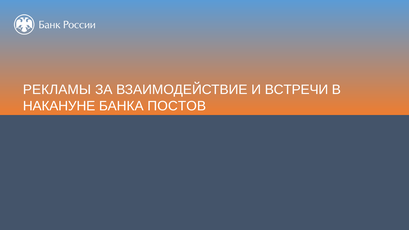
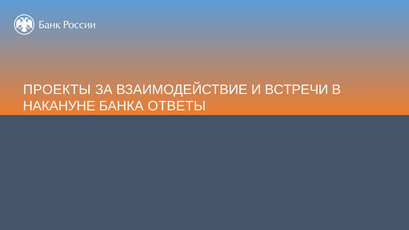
РЕКЛАМЫ: РЕКЛАМЫ -> ПРОЕКТЫ (57, 90)
ПОСТОВ: ПОСТОВ -> ОТВЕТЫ (177, 106)
